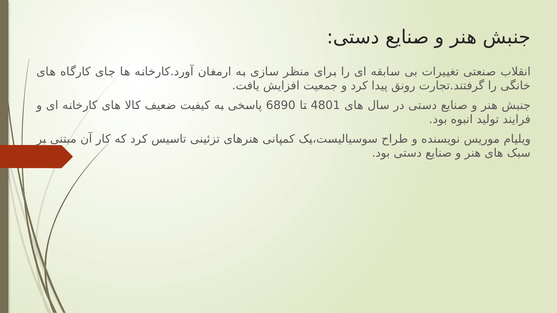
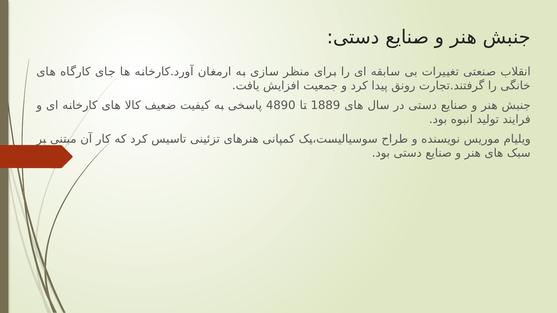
6890: 6890 -> 4890 (281, 105)
4801: 4801 -> 1889 (325, 105)
